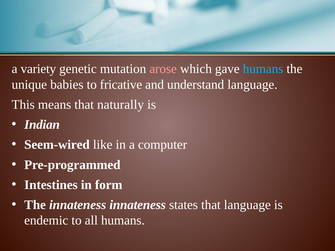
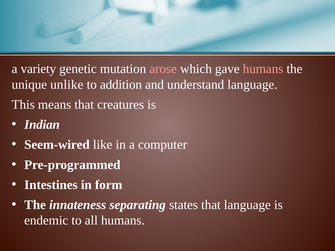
humans colour: light blue -> pink (263, 69)
babies: babies -> unlike (67, 85)
fricative: fricative -> addition (121, 85)
naturally: naturally -> creatures (121, 105)
innateness innateness: innateness -> separating (138, 205)
